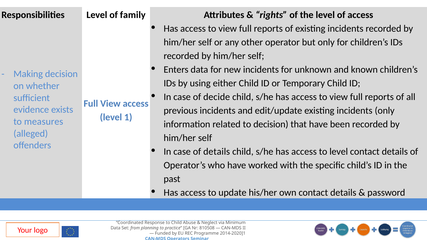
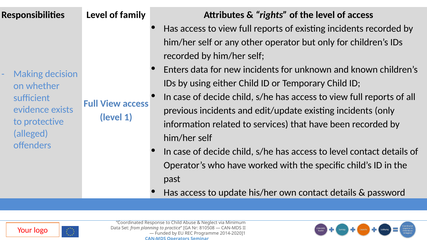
measures: measures -> protective (44, 122)
to decision: decision -> services (271, 124)
details: details -> decide (217, 152)
